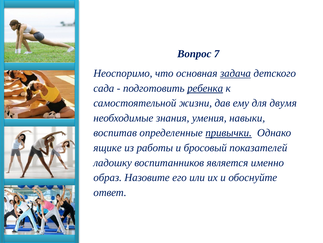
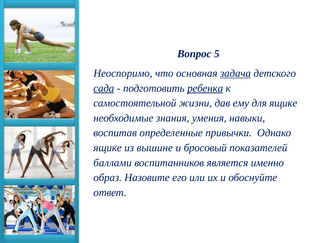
7: 7 -> 5 (217, 54)
сада underline: none -> present (104, 88)
для двумя: двумя -> ящике (283, 103)
привычки underline: present -> none (229, 132)
работы: работы -> вышине (155, 147)
ладошку: ладошку -> баллами (113, 162)
